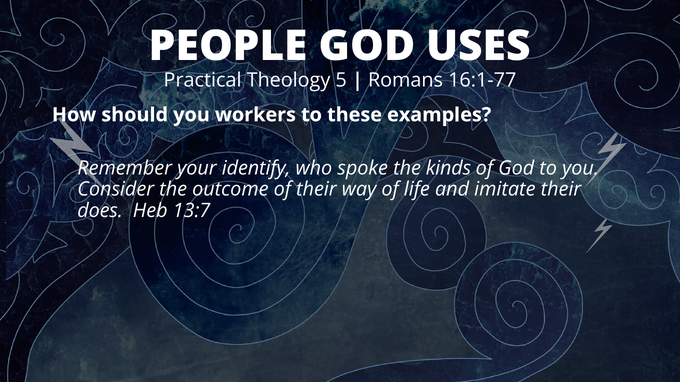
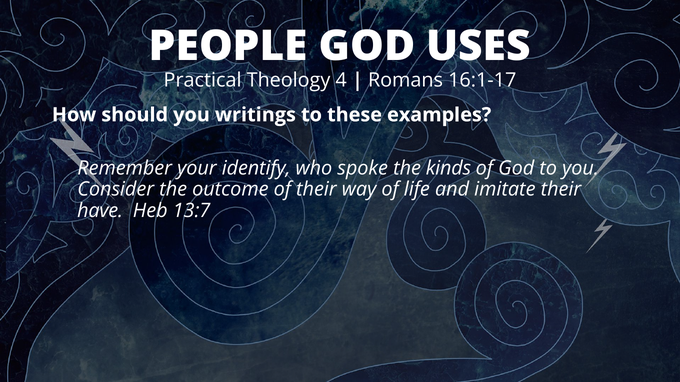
5: 5 -> 4 (341, 80)
16:1-77: 16:1-77 -> 16:1-17 (482, 80)
workers: workers -> writings (255, 115)
does: does -> have (100, 211)
